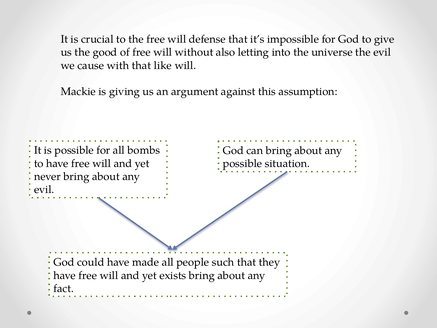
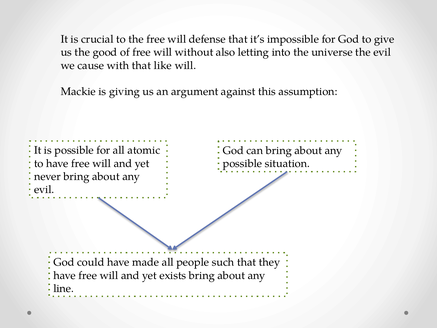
bombs: bombs -> atomic (144, 150)
fact: fact -> line (64, 288)
